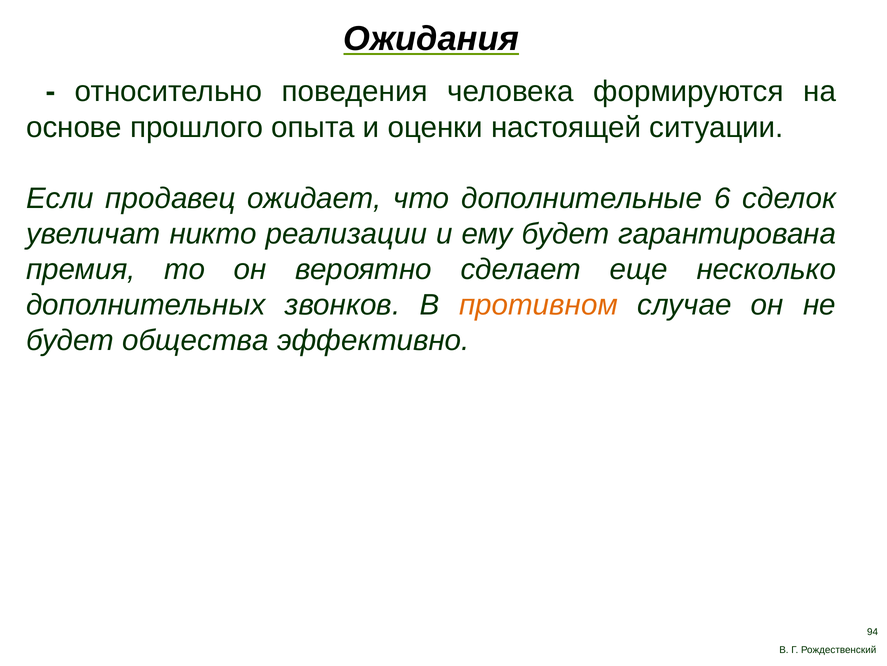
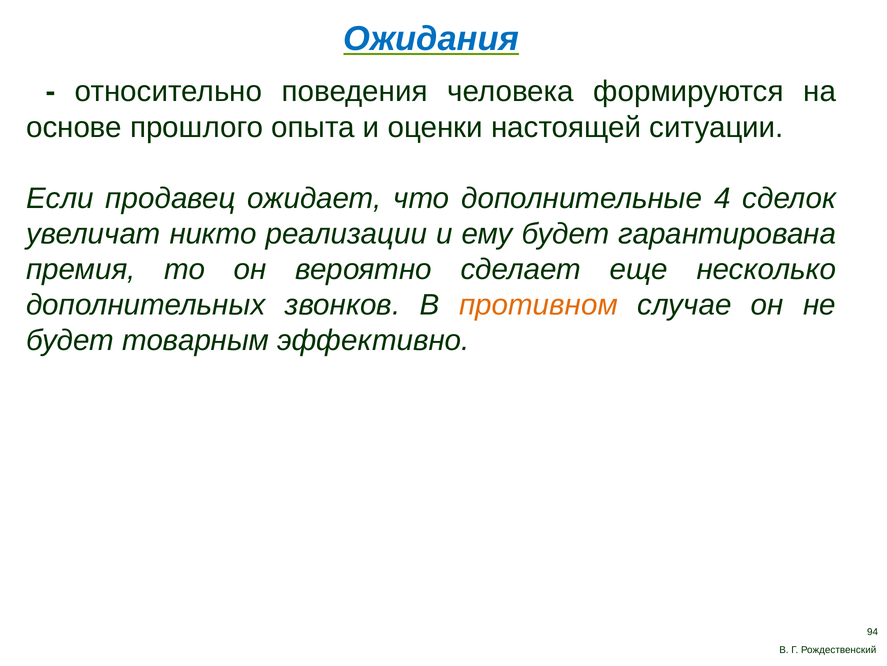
Ожидания colour: black -> blue (431, 39)
6: 6 -> 4 (722, 198)
общества: общества -> товарным (196, 340)
